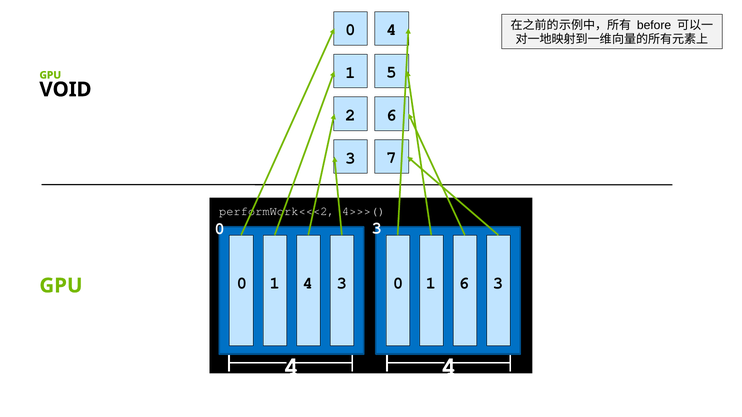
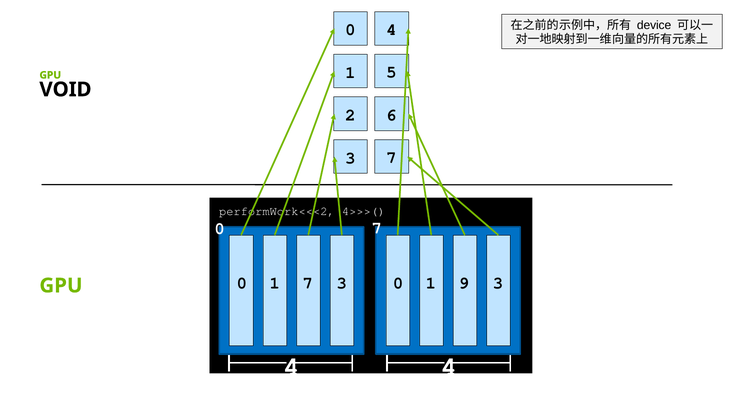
before: before -> device (654, 25)
0 3: 3 -> 7 (377, 228)
1 4: 4 -> 7 (308, 283)
1 6: 6 -> 9 (464, 283)
